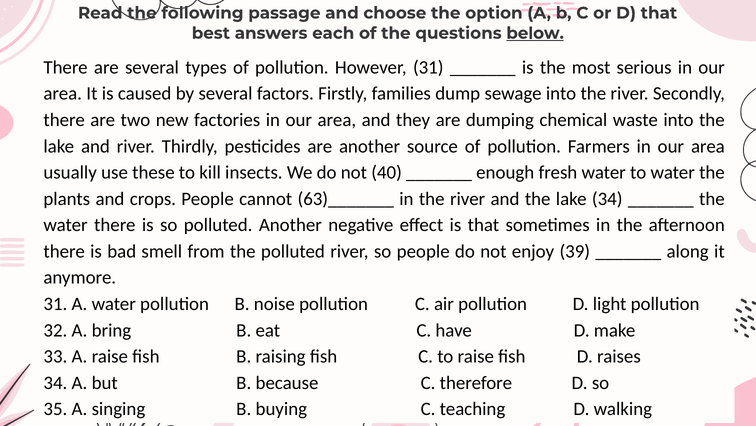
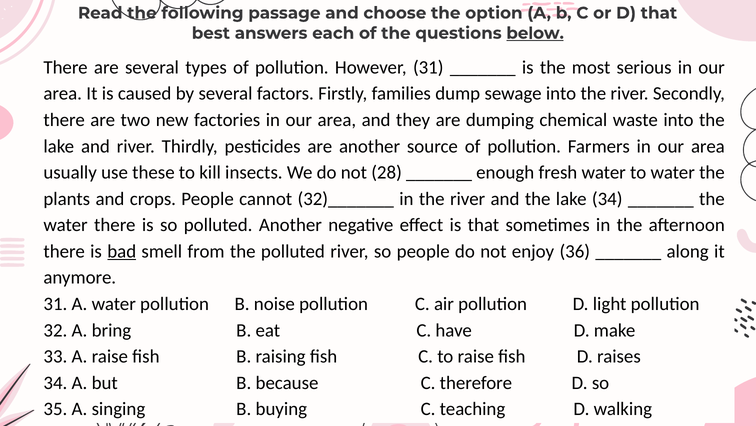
40: 40 -> 28 (387, 172)
63)_______: 63)_______ -> 32)_______ (346, 199)
bad underline: none -> present (122, 251)
39: 39 -> 36 (575, 251)
